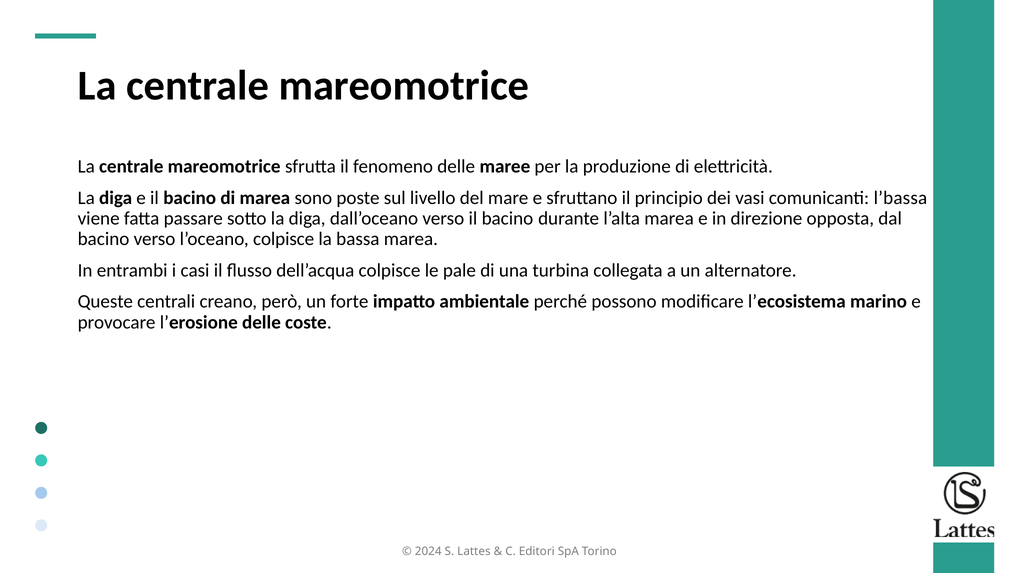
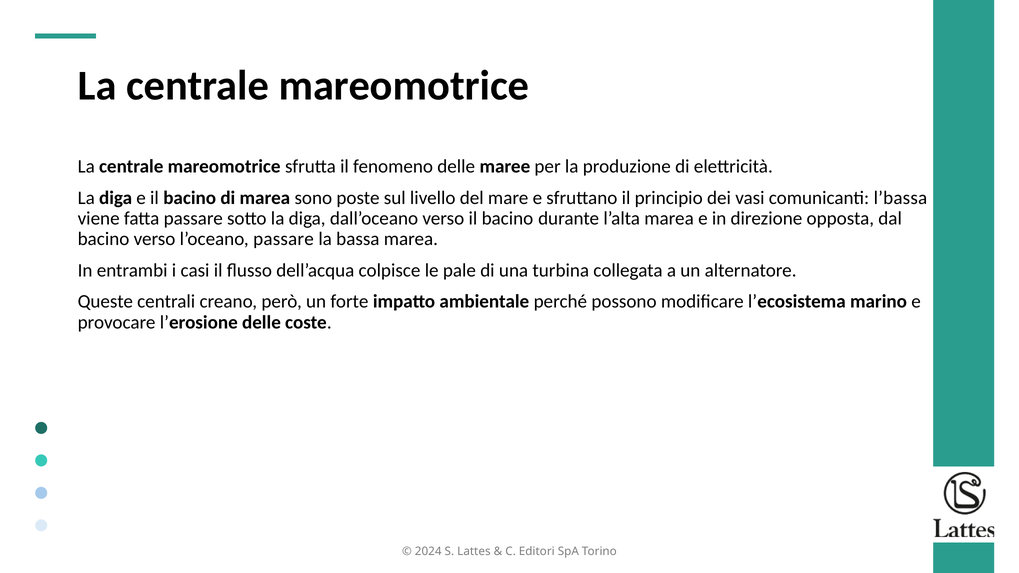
l’oceano colpisce: colpisce -> passare (283, 239)
